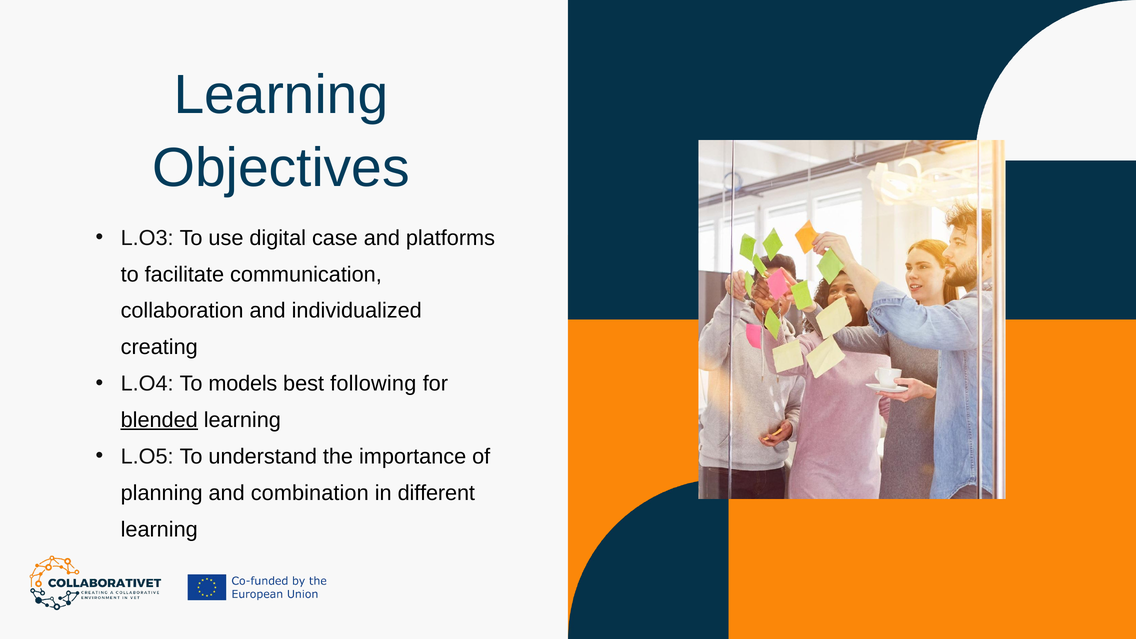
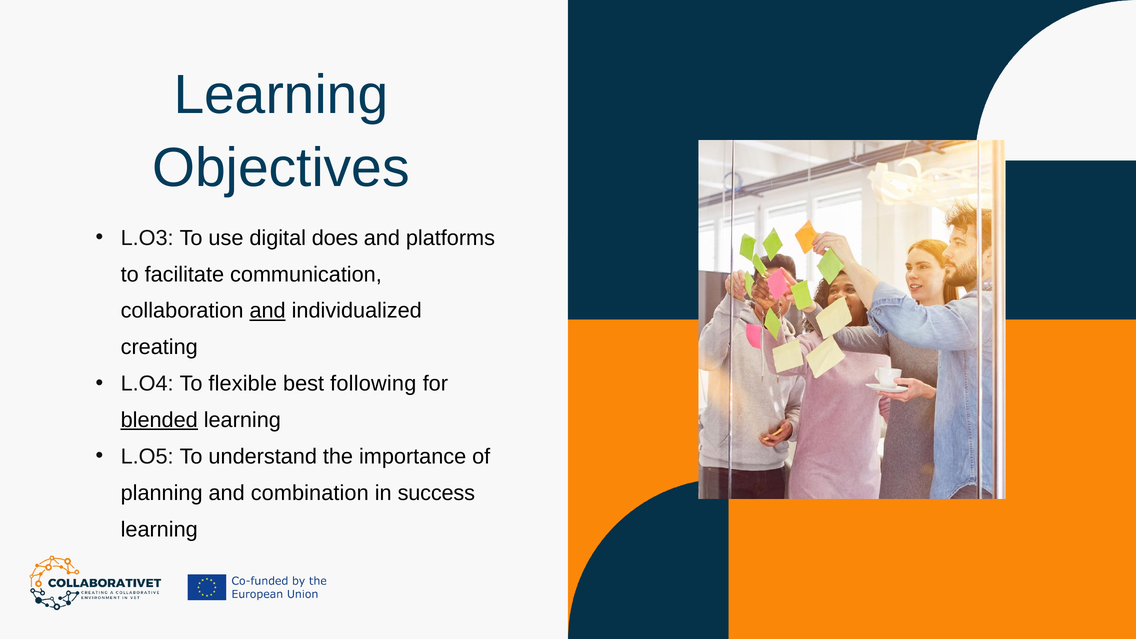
case: case -> does (335, 238)
and underline: none -> present (268, 311)
models: models -> flexible (243, 384)
different: different -> success (436, 493)
